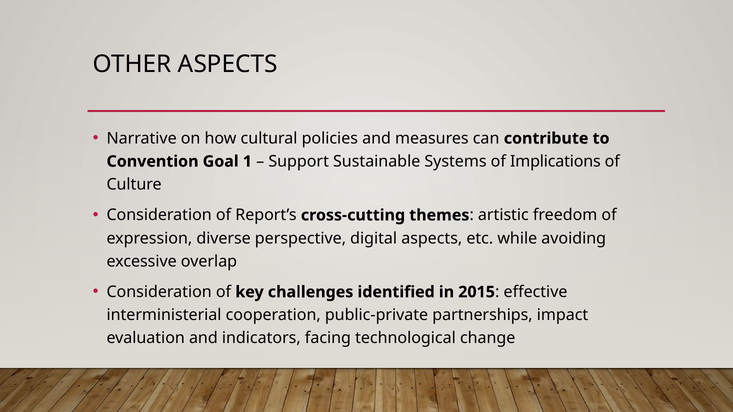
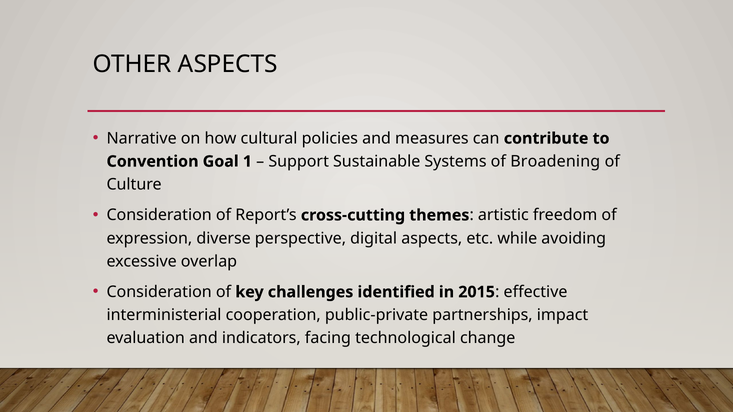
Implications: Implications -> Broadening (555, 162)
